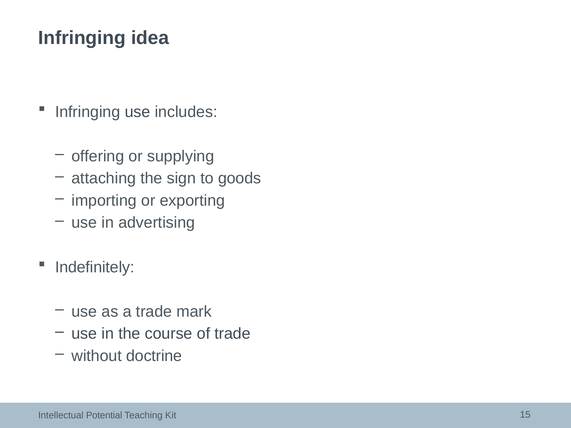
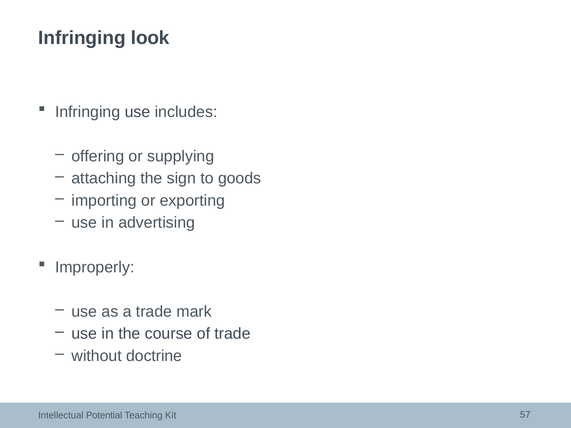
idea: idea -> look (150, 38)
Indefinitely: Indefinitely -> Improperly (95, 267)
15: 15 -> 57 (525, 415)
